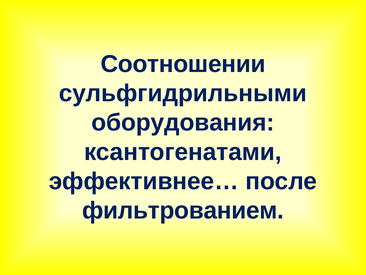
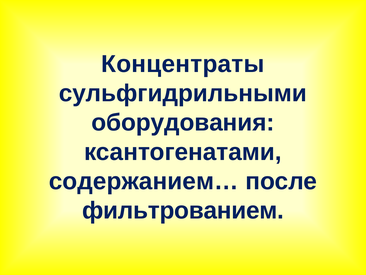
Соотношении: Соотношении -> Концентраты (183, 64)
эффективнее…: эффективнее… -> содержанием… (144, 181)
